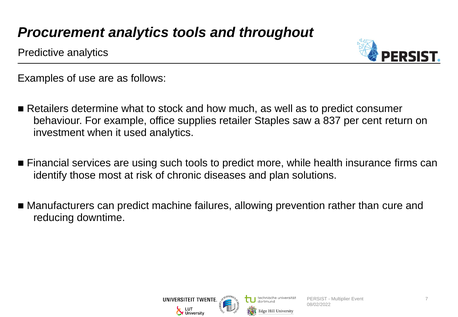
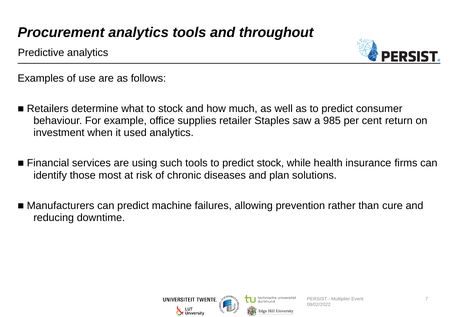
837: 837 -> 985 (332, 121)
predict more: more -> stock (270, 163)
